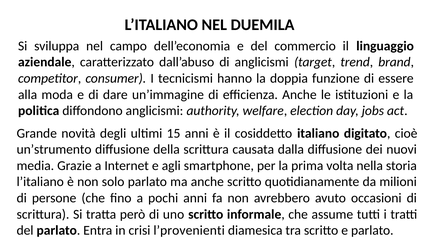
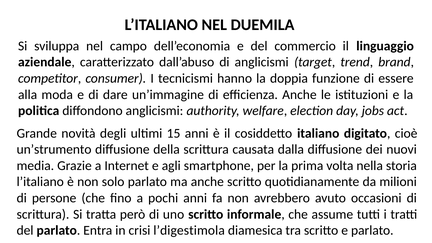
l’provenienti: l’provenienti -> l’digestimola (189, 230)
